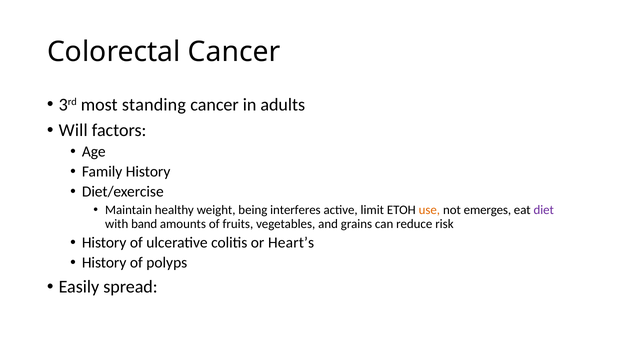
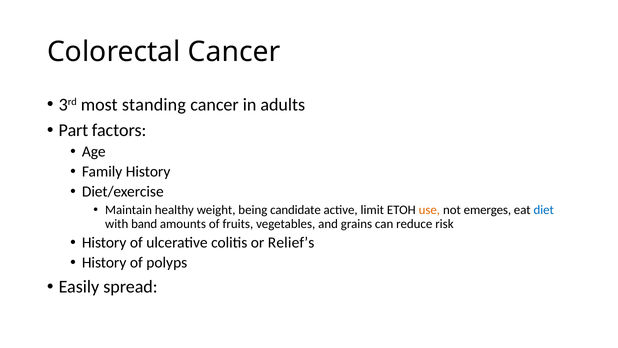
Will: Will -> Part (73, 130)
interferes: interferes -> candidate (295, 210)
diet colour: purple -> blue (544, 210)
Heart’s: Heart’s -> Relief’s (291, 242)
